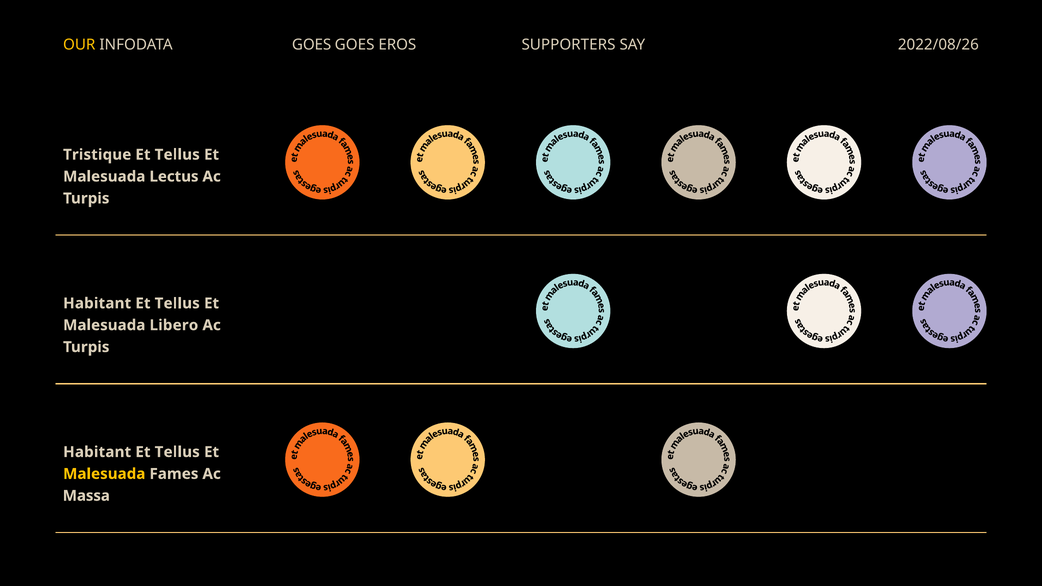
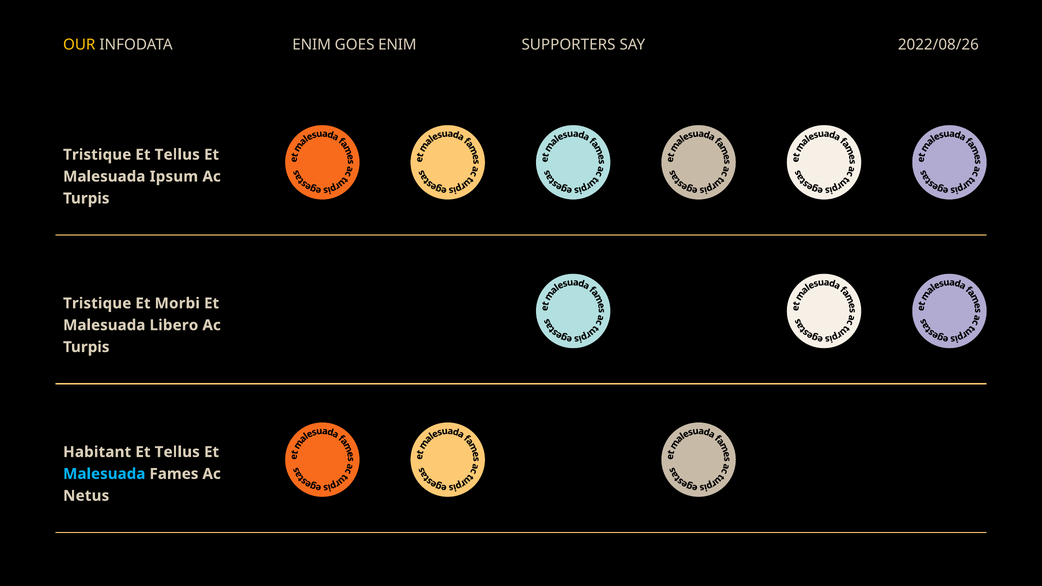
GOES: GOES -> ENIM (312, 45)
GOES EROS: EROS -> ENIM (397, 45)
Lectus: Lectus -> Ipsum (174, 177)
Habitant: Habitant -> Tristique (97, 303)
Tellus: Tellus -> Morbi (177, 303)
Malesuada colour: yellow -> light blue (104, 474)
Massa: Massa -> Netus (86, 496)
